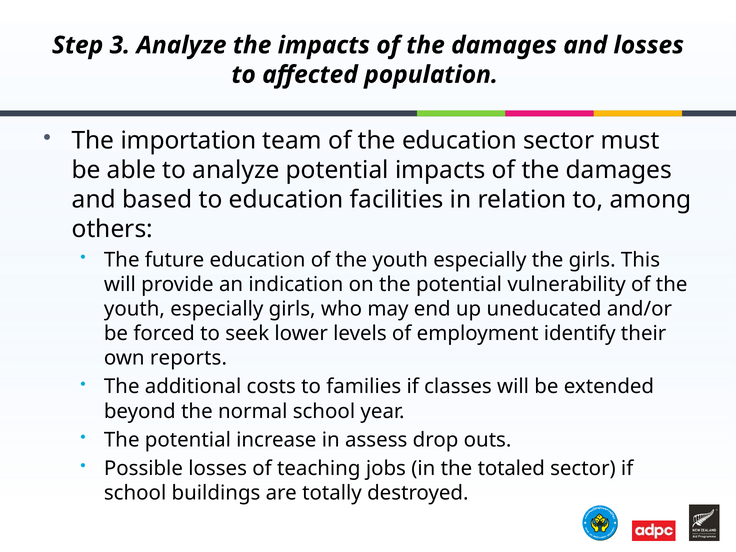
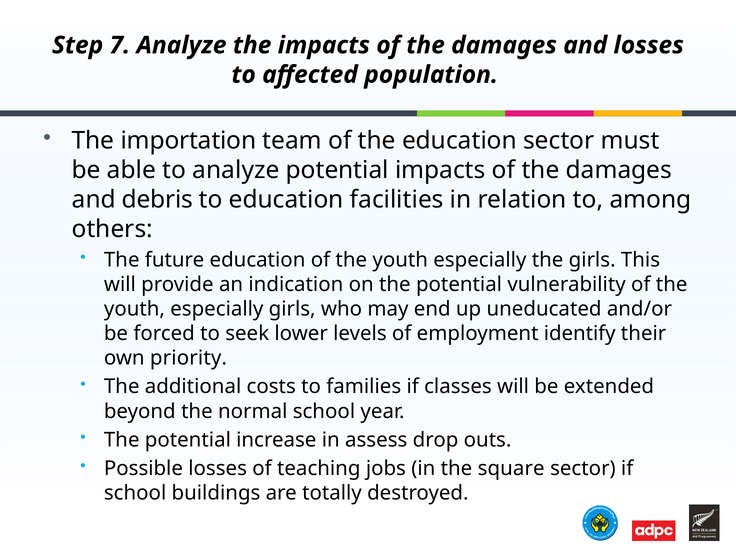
3: 3 -> 7 (120, 45)
based: based -> debris (157, 200)
reports: reports -> priority (189, 358)
totaled: totaled -> square (511, 469)
